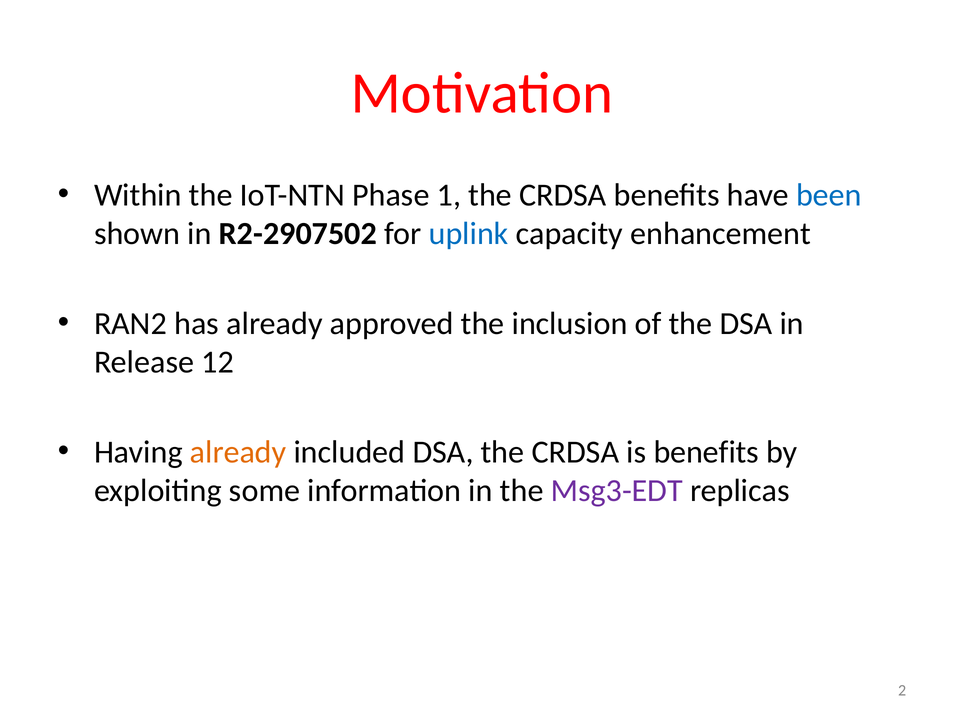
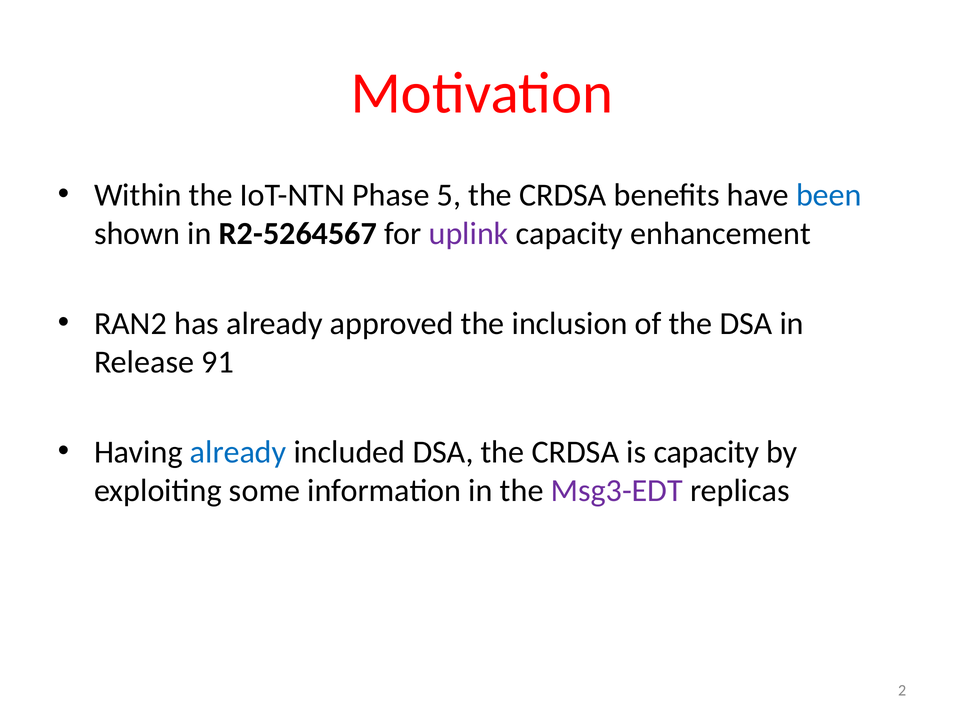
1: 1 -> 5 (449, 195)
R2-2907502: R2-2907502 -> R2-5264567 (298, 234)
uplink colour: blue -> purple (469, 234)
12: 12 -> 91 (218, 362)
already colour: orange -> blue (238, 452)
is benefits: benefits -> capacity (706, 452)
